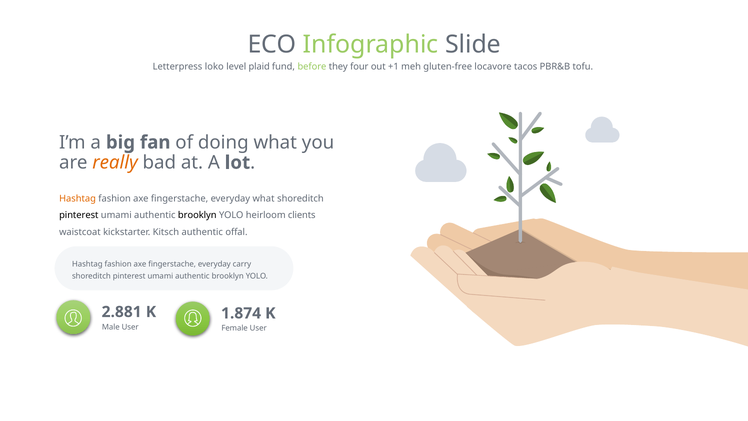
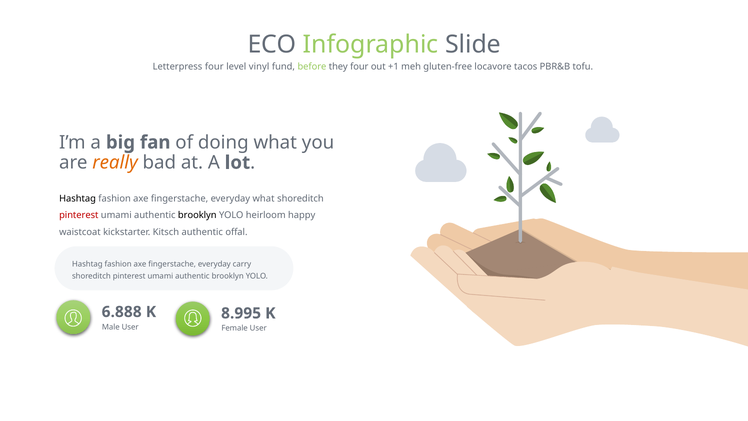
Letterpress loko: loko -> four (214, 67)
plaid: plaid -> vinyl (259, 67)
Hashtag colour: orange -> black (78, 198)
pinterest colour: black -> red (79, 215)
clients: clients -> happy (302, 215)
2.881: 2.881 -> 6.888 (122, 312)
1.874: 1.874 -> 8.995 (241, 313)
